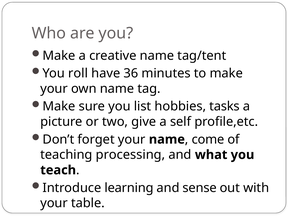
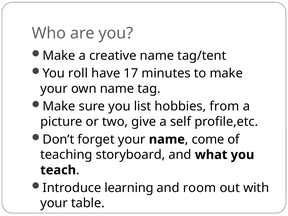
36: 36 -> 17 (131, 73)
tasks: tasks -> from (224, 106)
processing: processing -> storyboard (130, 155)
sense: sense -> room (199, 188)
